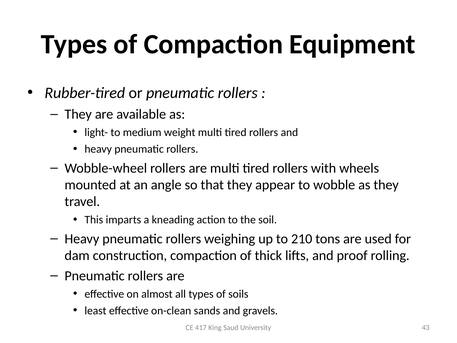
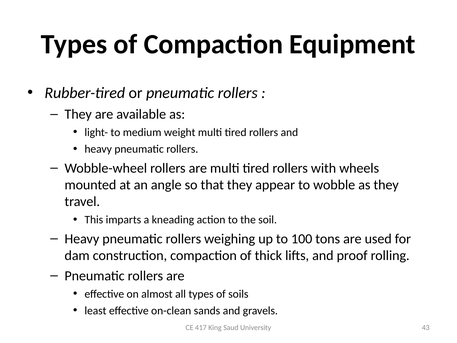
210: 210 -> 100 (302, 239)
